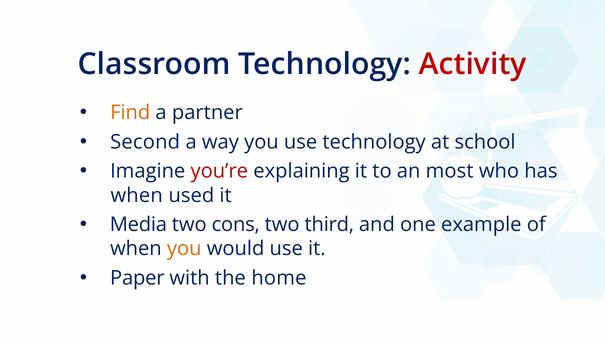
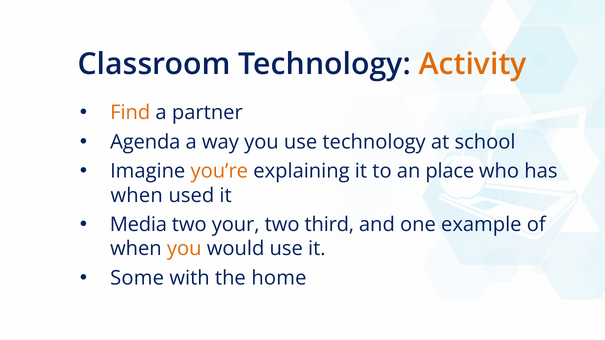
Activity colour: red -> orange (473, 65)
Second: Second -> Agenda (145, 142)
you’re colour: red -> orange (219, 171)
most: most -> place (450, 171)
cons: cons -> your (236, 225)
Paper: Paper -> Some (137, 278)
